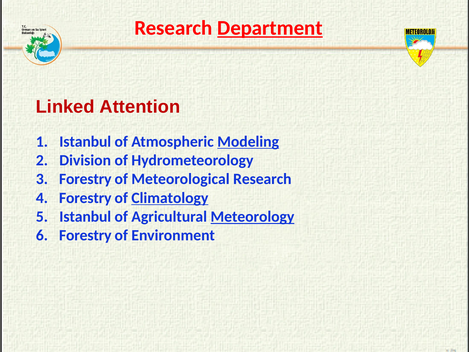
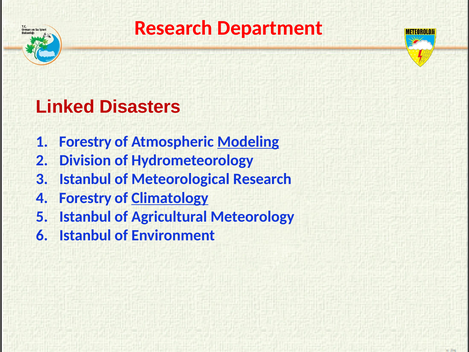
Department underline: present -> none (270, 28)
Attention: Attention -> Disasters (140, 107)
Istanbul: Istanbul -> Forestry (85, 142)
Forestry: Forestry -> Istanbul (85, 179)
Meteorology underline: present -> none (252, 217)
Forestry: Forestry -> Istanbul (85, 235)
